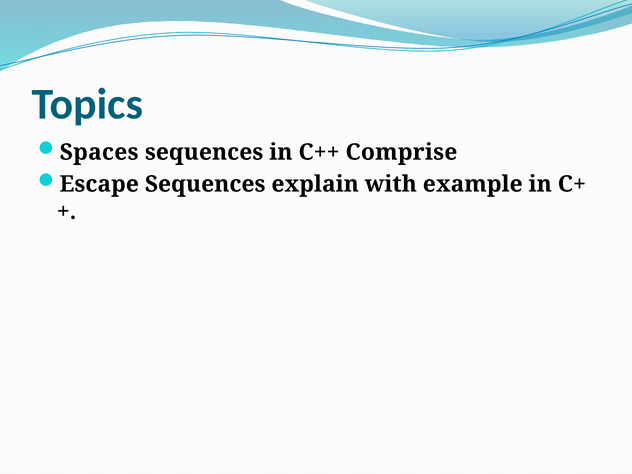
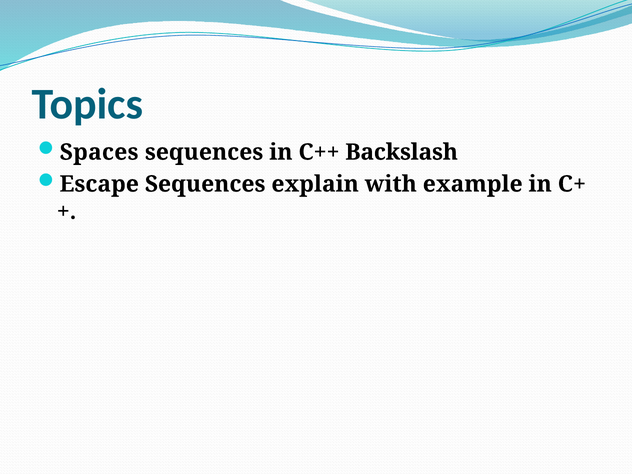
Comprise: Comprise -> Backslash (402, 152)
